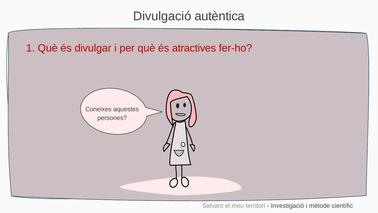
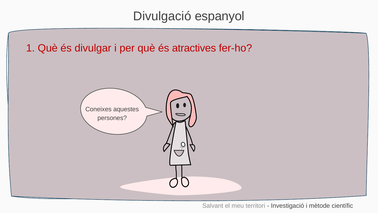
autèntica: autèntica -> espanyol (220, 16)
